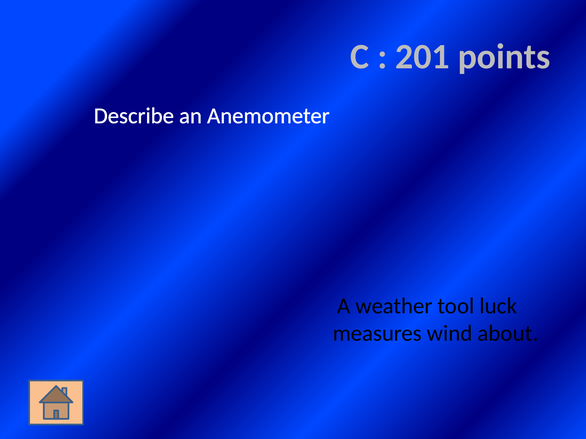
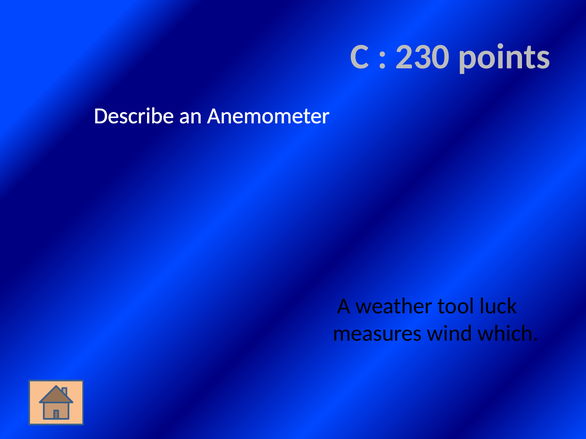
201: 201 -> 230 (422, 57)
about: about -> which (508, 334)
